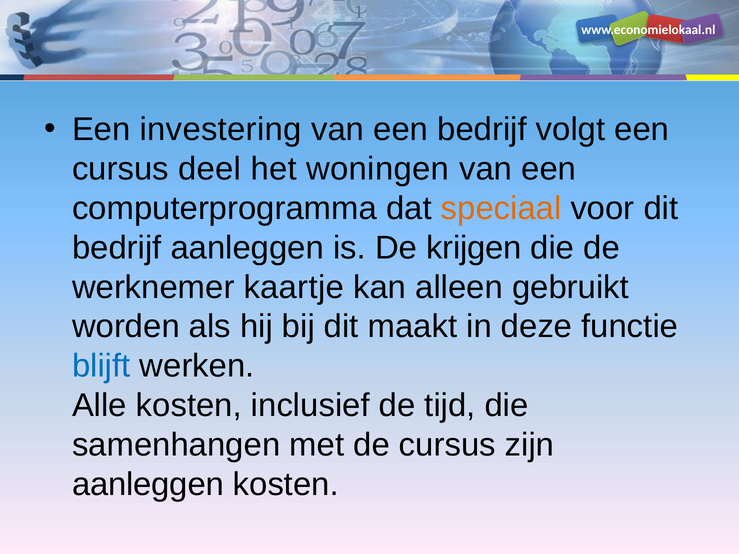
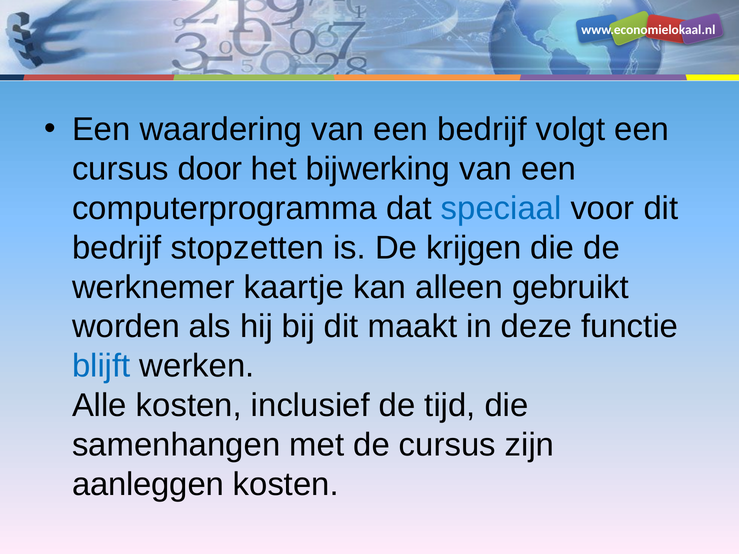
investering: investering -> waardering (221, 130)
deel: deel -> door (210, 169)
woningen: woningen -> bijwerking (378, 169)
speciaal colour: orange -> blue (501, 208)
bedrijf aanleggen: aanleggen -> stopzetten (247, 248)
